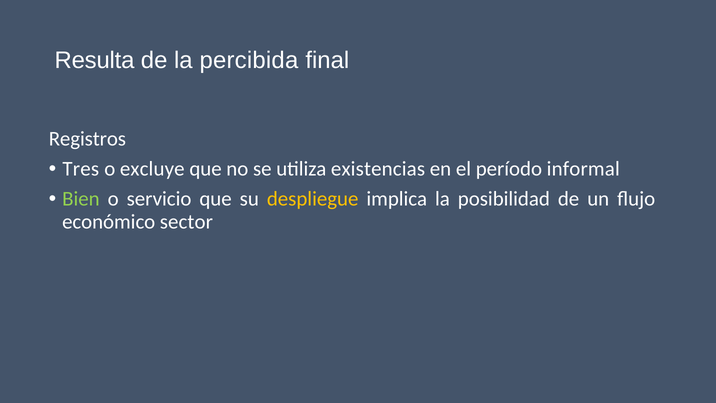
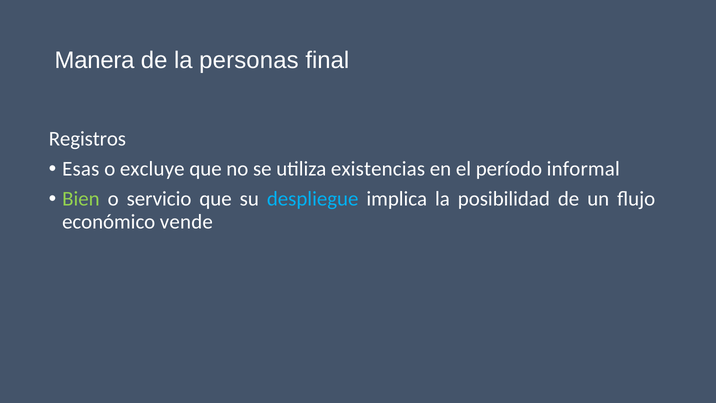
Resulta: Resulta -> Manera (95, 60)
percibida: percibida -> personas (249, 60)
Tres: Tres -> Esas (81, 169)
despliegue colour: yellow -> light blue (313, 199)
sector: sector -> vende (186, 221)
